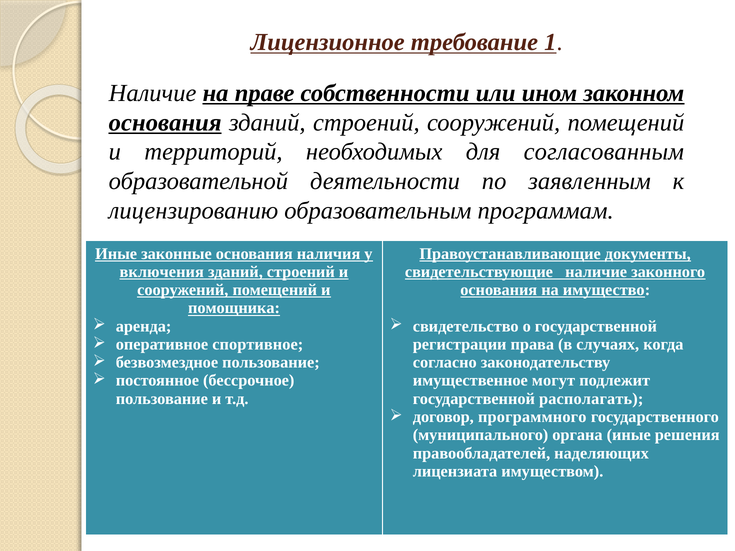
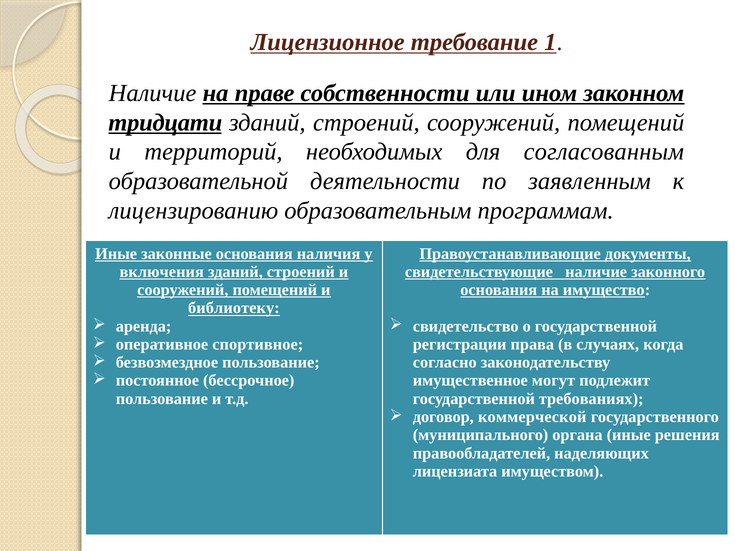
основания: основания -> тридцати (165, 122)
помощника: помощника -> библиотеку (234, 308)
располагать: располагать -> требованиях (591, 399)
программного: программного -> коммерческой (532, 417)
